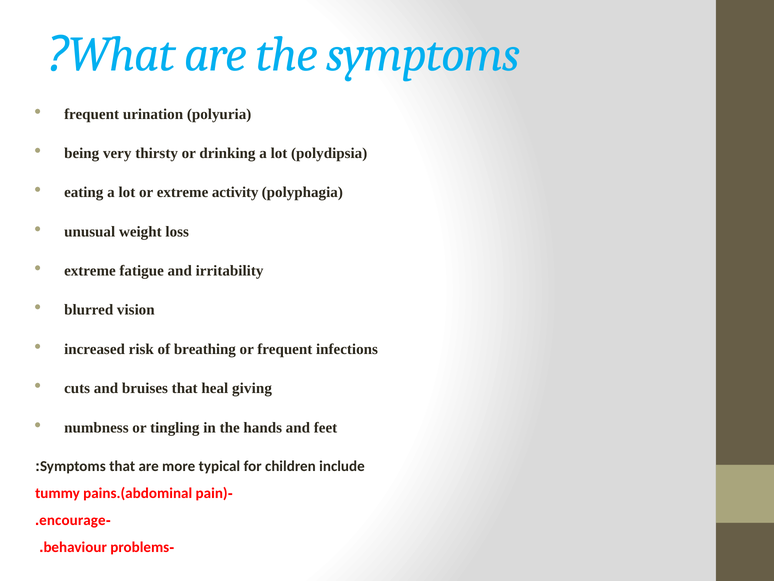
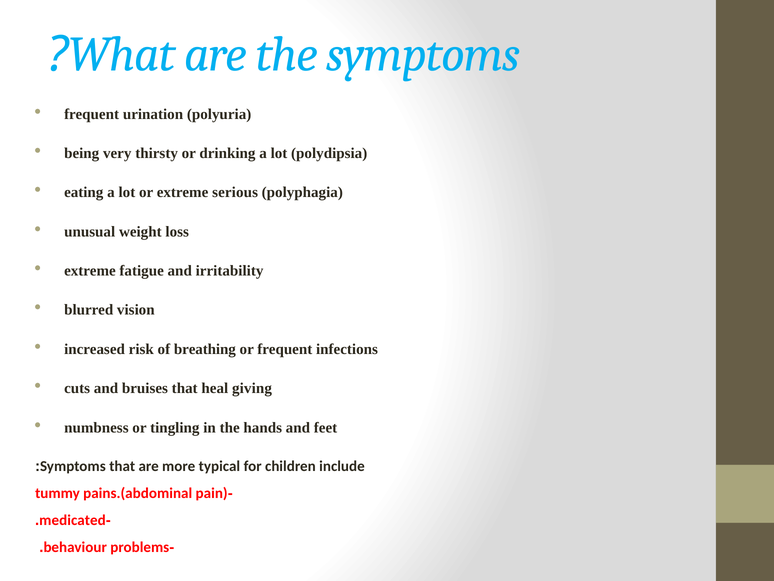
activity: activity -> serious (235, 192)
encourage: encourage -> medicated (72, 520)
